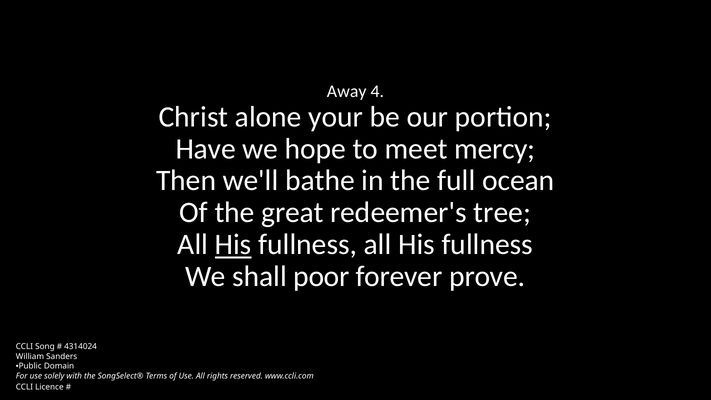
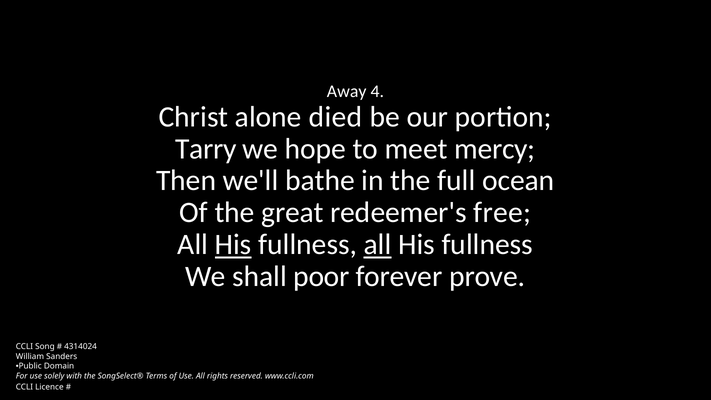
your: your -> died (336, 117)
Have: Have -> Tarry (206, 149)
tree: tree -> free (502, 213)
all underline: none -> present (378, 245)
